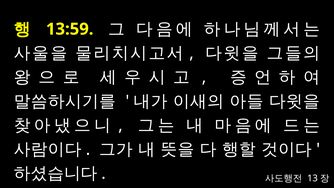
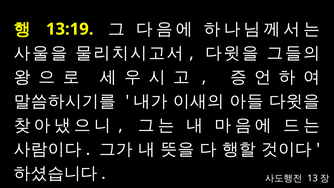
13:59: 13:59 -> 13:19 (70, 29)
